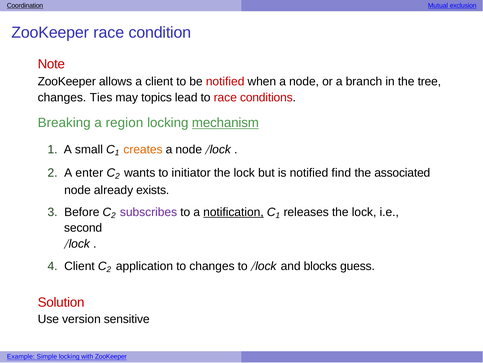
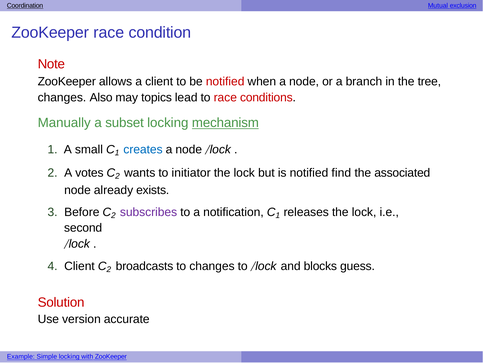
Ties: Ties -> Also (101, 97)
Breaking: Breaking -> Manually (64, 123)
region: region -> subset (125, 123)
creates colour: orange -> blue (143, 149)
enter: enter -> votes (89, 173)
notification underline: present -> none (233, 212)
application: application -> broadcasts (144, 266)
sensitive: sensitive -> accurate (127, 319)
